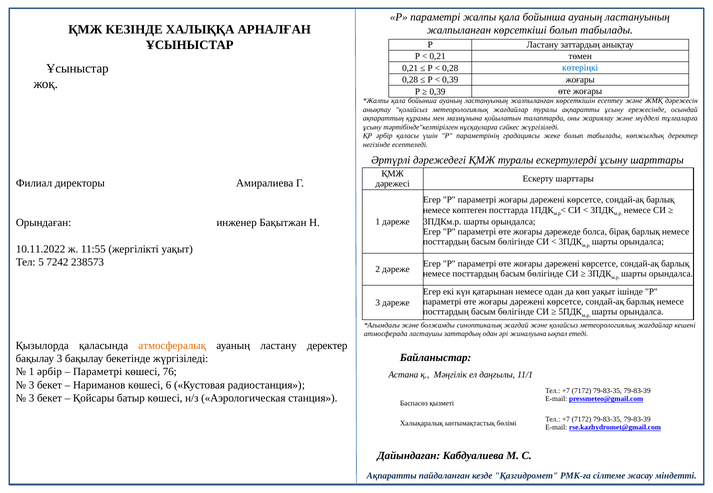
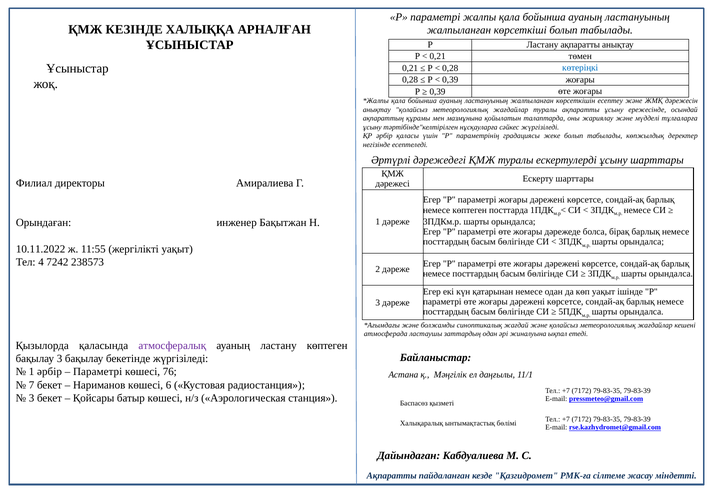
Ластану заттардың: заттардың -> ақпаратты (580, 45)
5: 5 -> 4 (41, 262)
атмосфералық colour: orange -> purple (172, 346)
ластану деректер: деректер -> көптеген (327, 346)
3: 3 -> 7 (32, 385)
